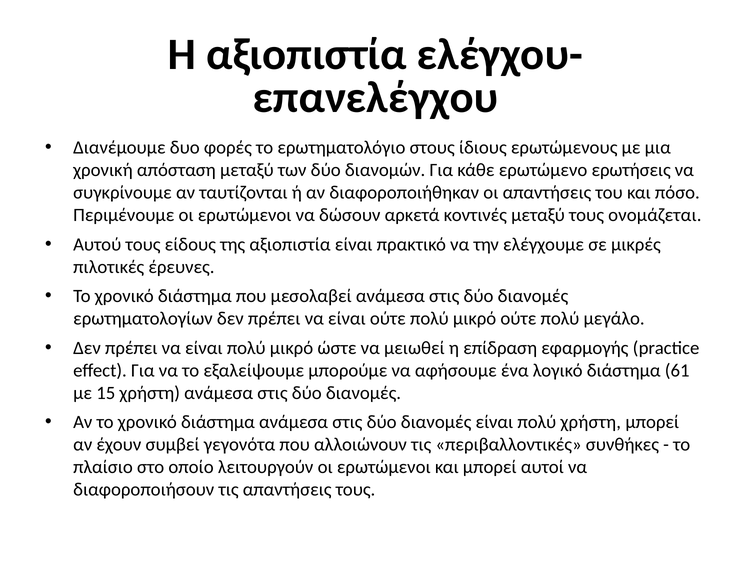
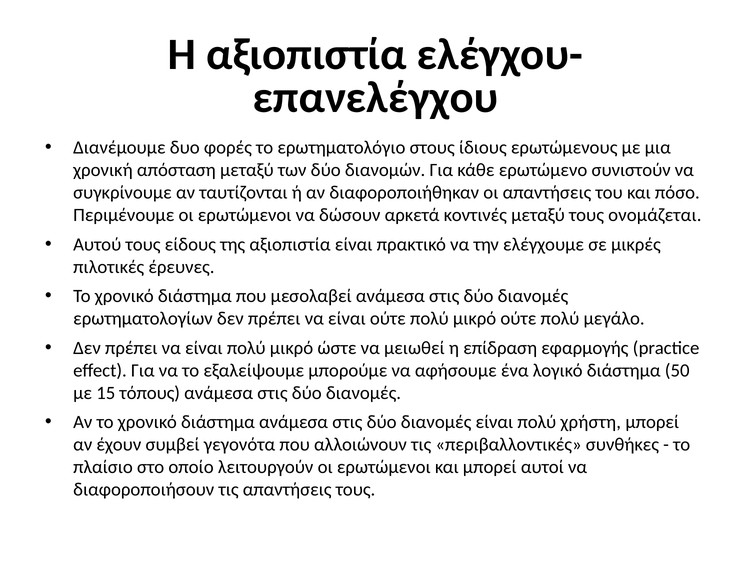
ερωτήσεις: ερωτήσεις -> συνιστούν (631, 170)
61: 61 -> 50 (677, 371)
15 χρήστη: χρήστη -> τόπους (150, 393)
